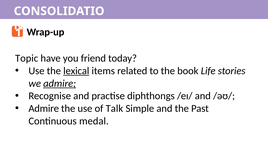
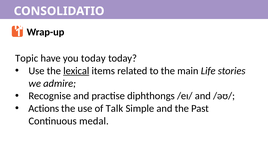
you friend: friend -> today (93, 58)
book: book -> main (188, 71)
admire underline: present -> none (60, 83)
Admire: Admire -> Actions (44, 108)
